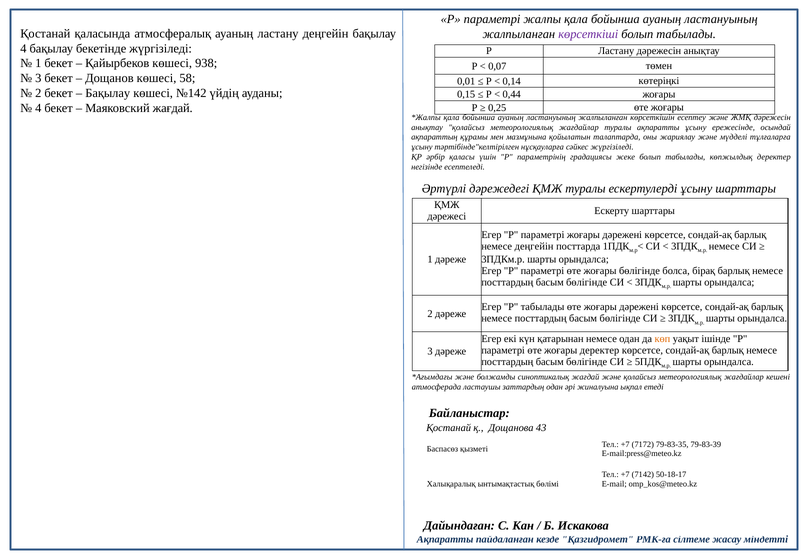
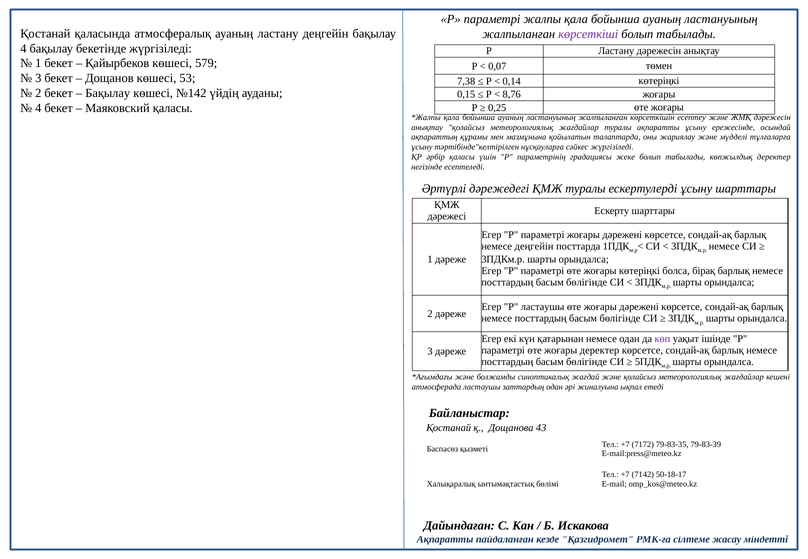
938: 938 -> 579 (206, 63)
58: 58 -> 53 (187, 78)
0,01: 0,01 -> 7,38 (466, 81)
0,44: 0,44 -> 8,76 (512, 95)
Маяковский жағдай: жағдай -> қаласы (173, 108)
жоғары бөлігінде: бөлігінде -> көтеріңкі (639, 271)
Р табылады: табылады -> ластаушы (543, 307)
көп colour: orange -> purple (662, 339)
